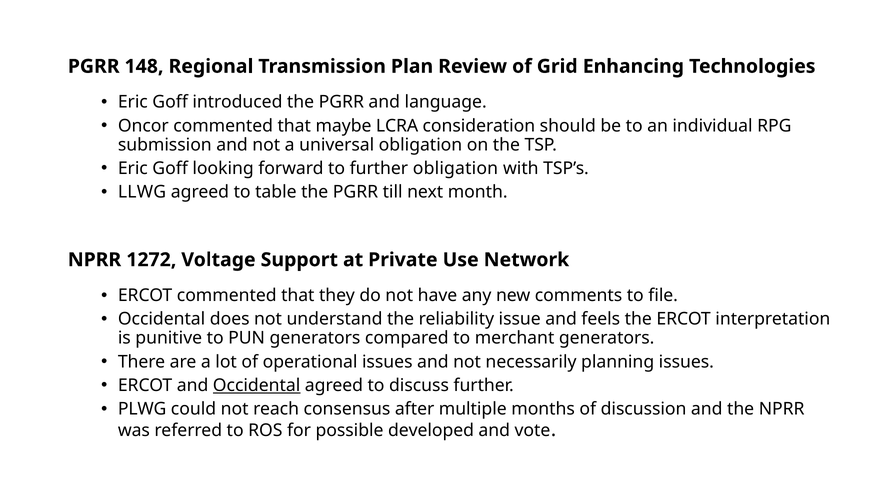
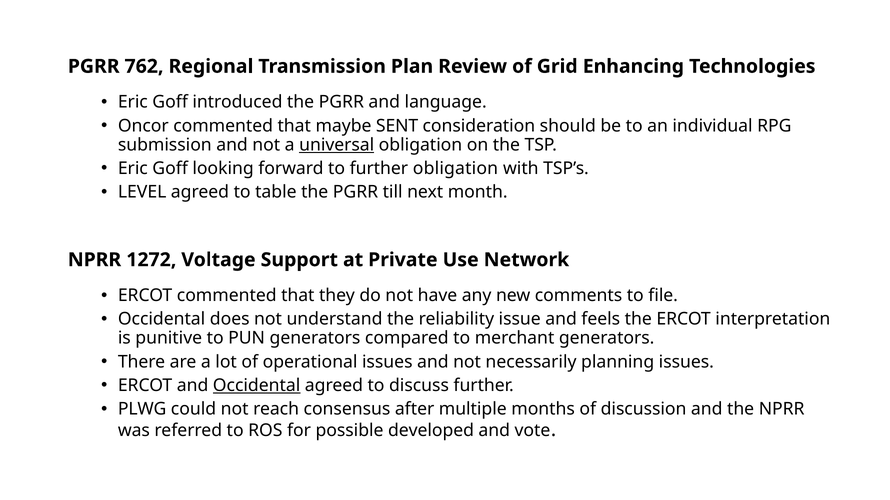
148: 148 -> 762 (144, 66)
LCRA: LCRA -> SENT (397, 126)
universal underline: none -> present (337, 145)
LLWG: LLWG -> LEVEL (142, 192)
